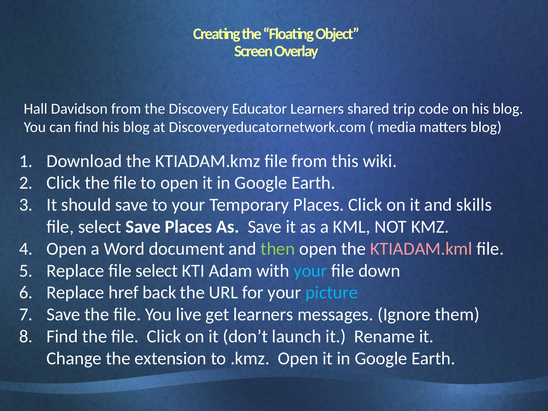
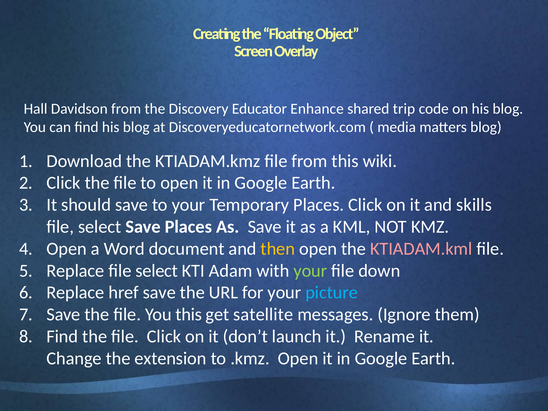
Educator Learners: Learners -> Enhance (317, 109)
then colour: light green -> yellow (278, 249)
your colour: light blue -> light green (310, 271)
href back: back -> save (159, 293)
You live: live -> this (189, 314)
get learners: learners -> satellite (263, 314)
